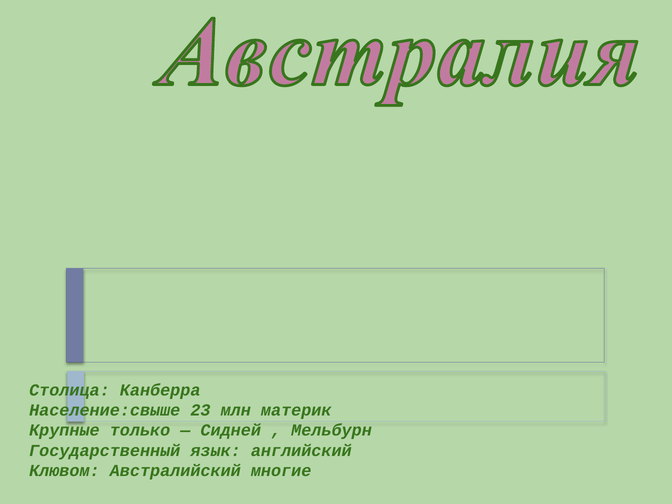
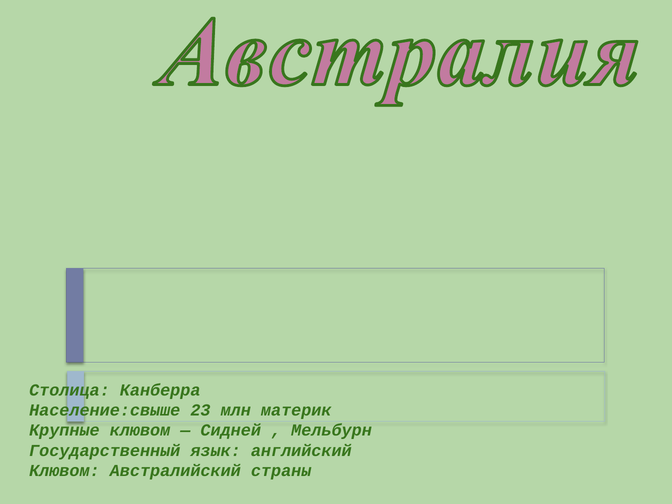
Крупные только: только -> клювом (140, 430)
многие: многие -> страны (281, 471)
